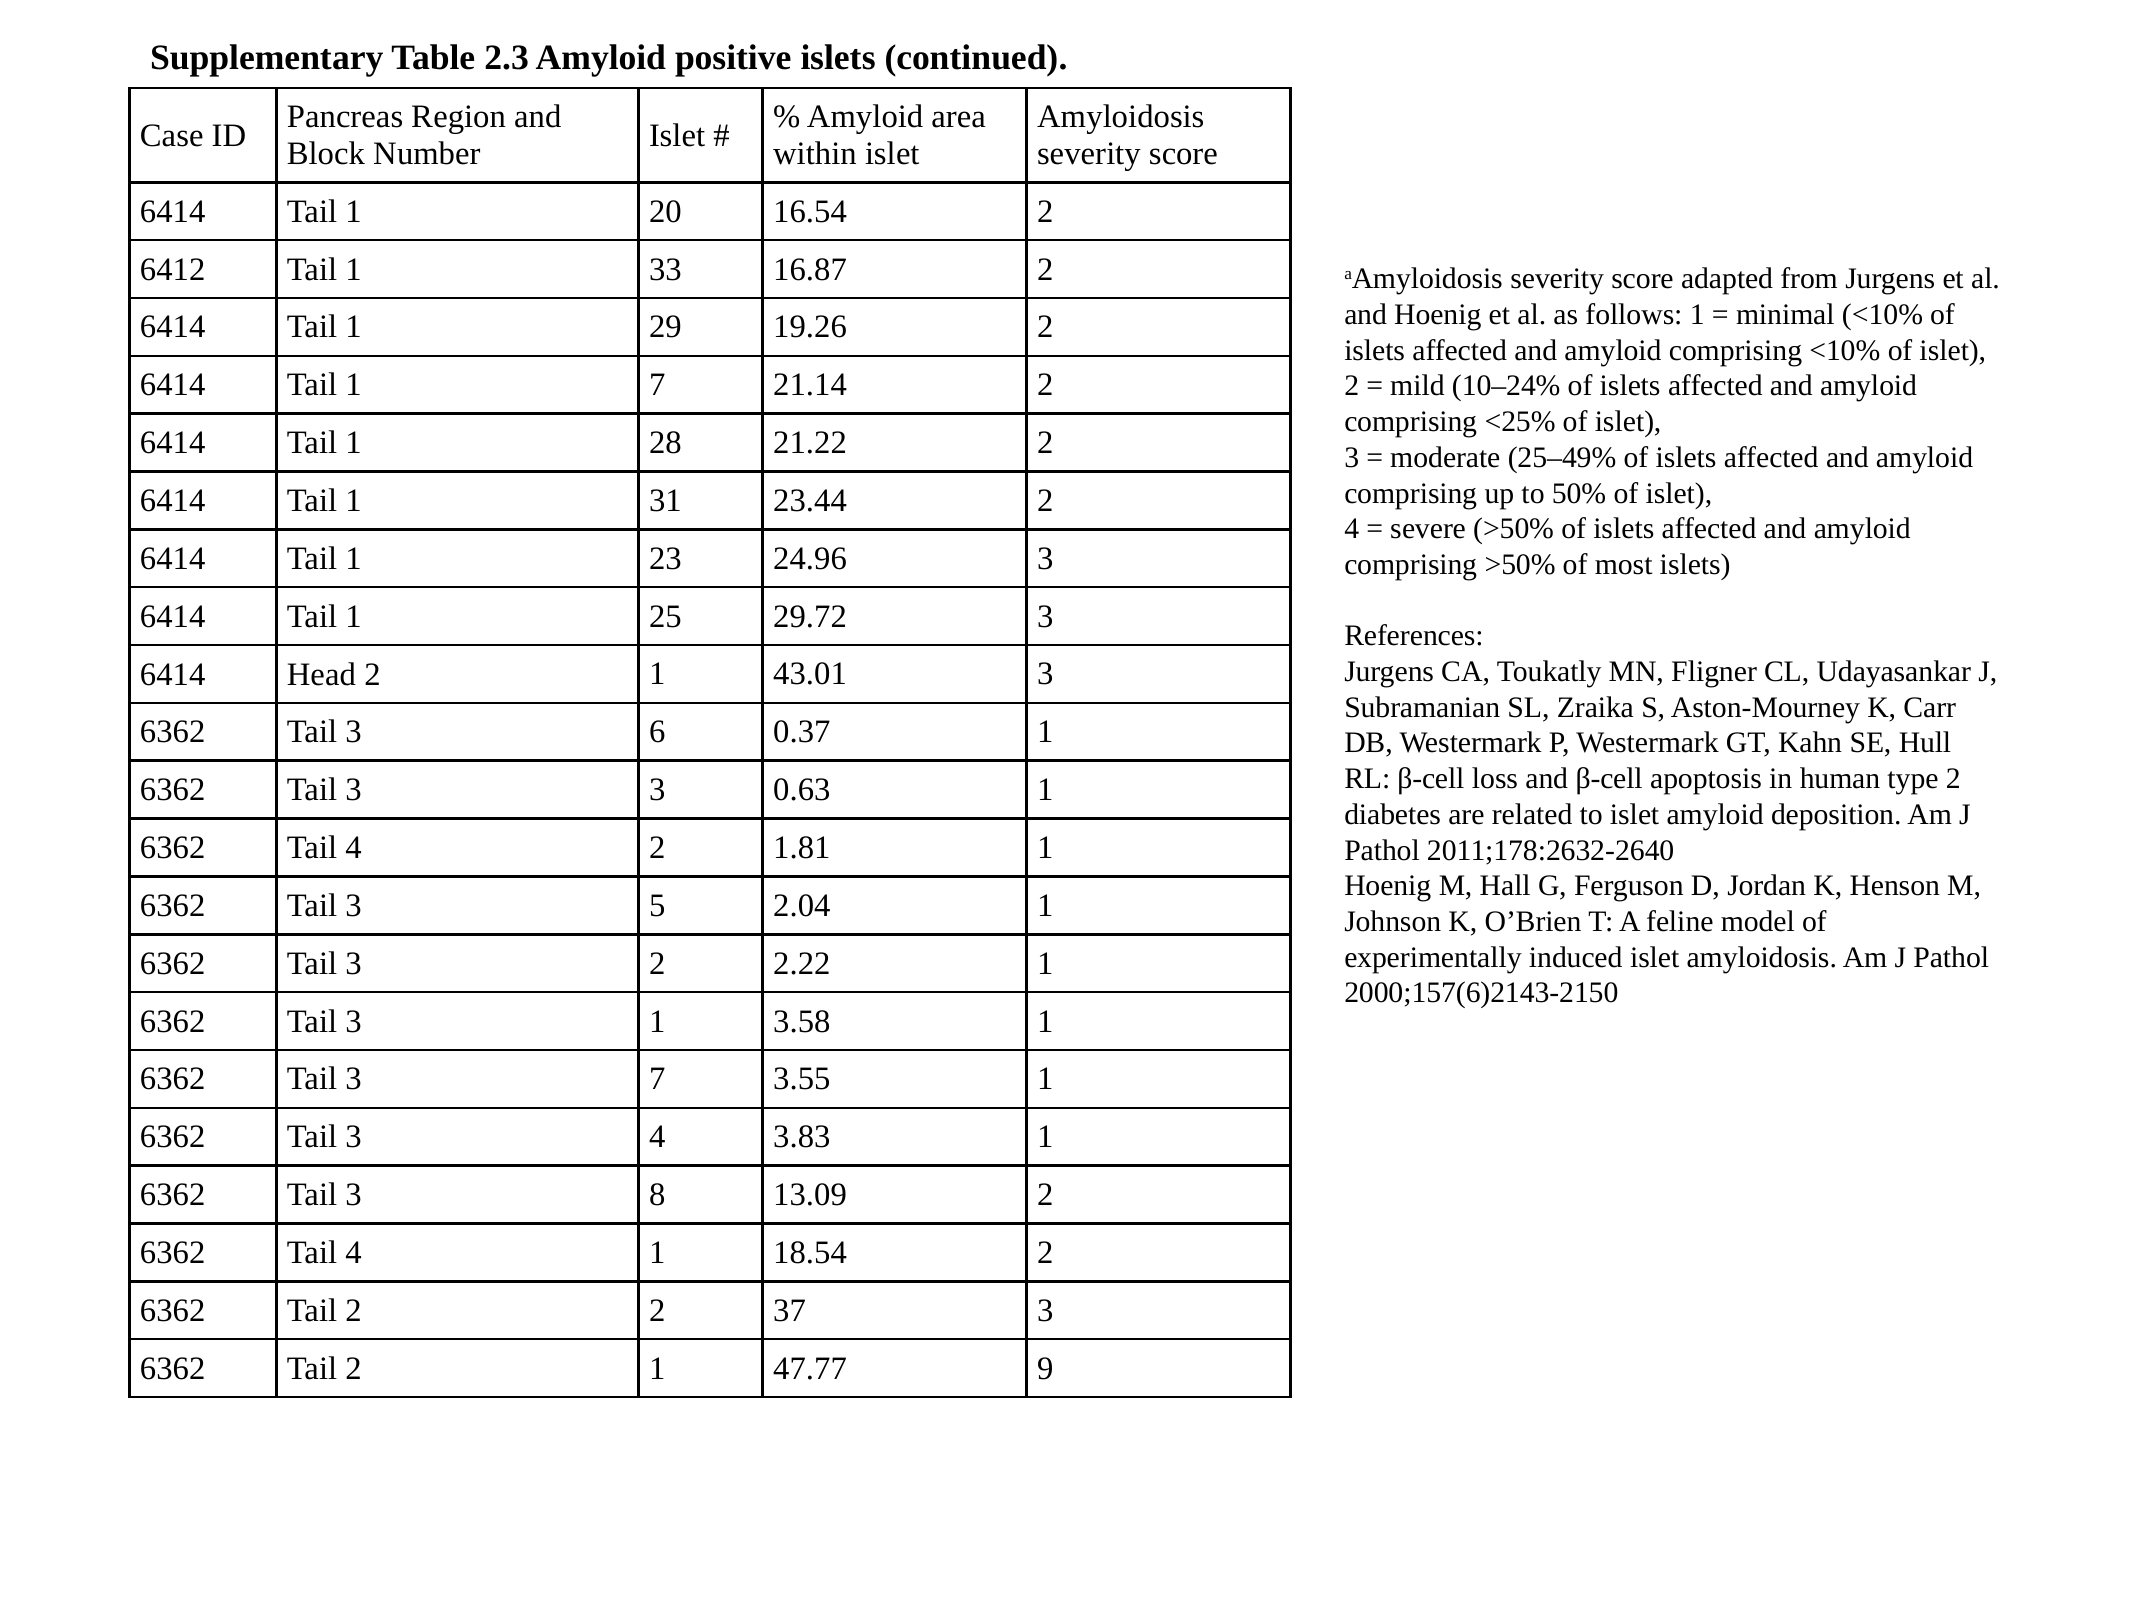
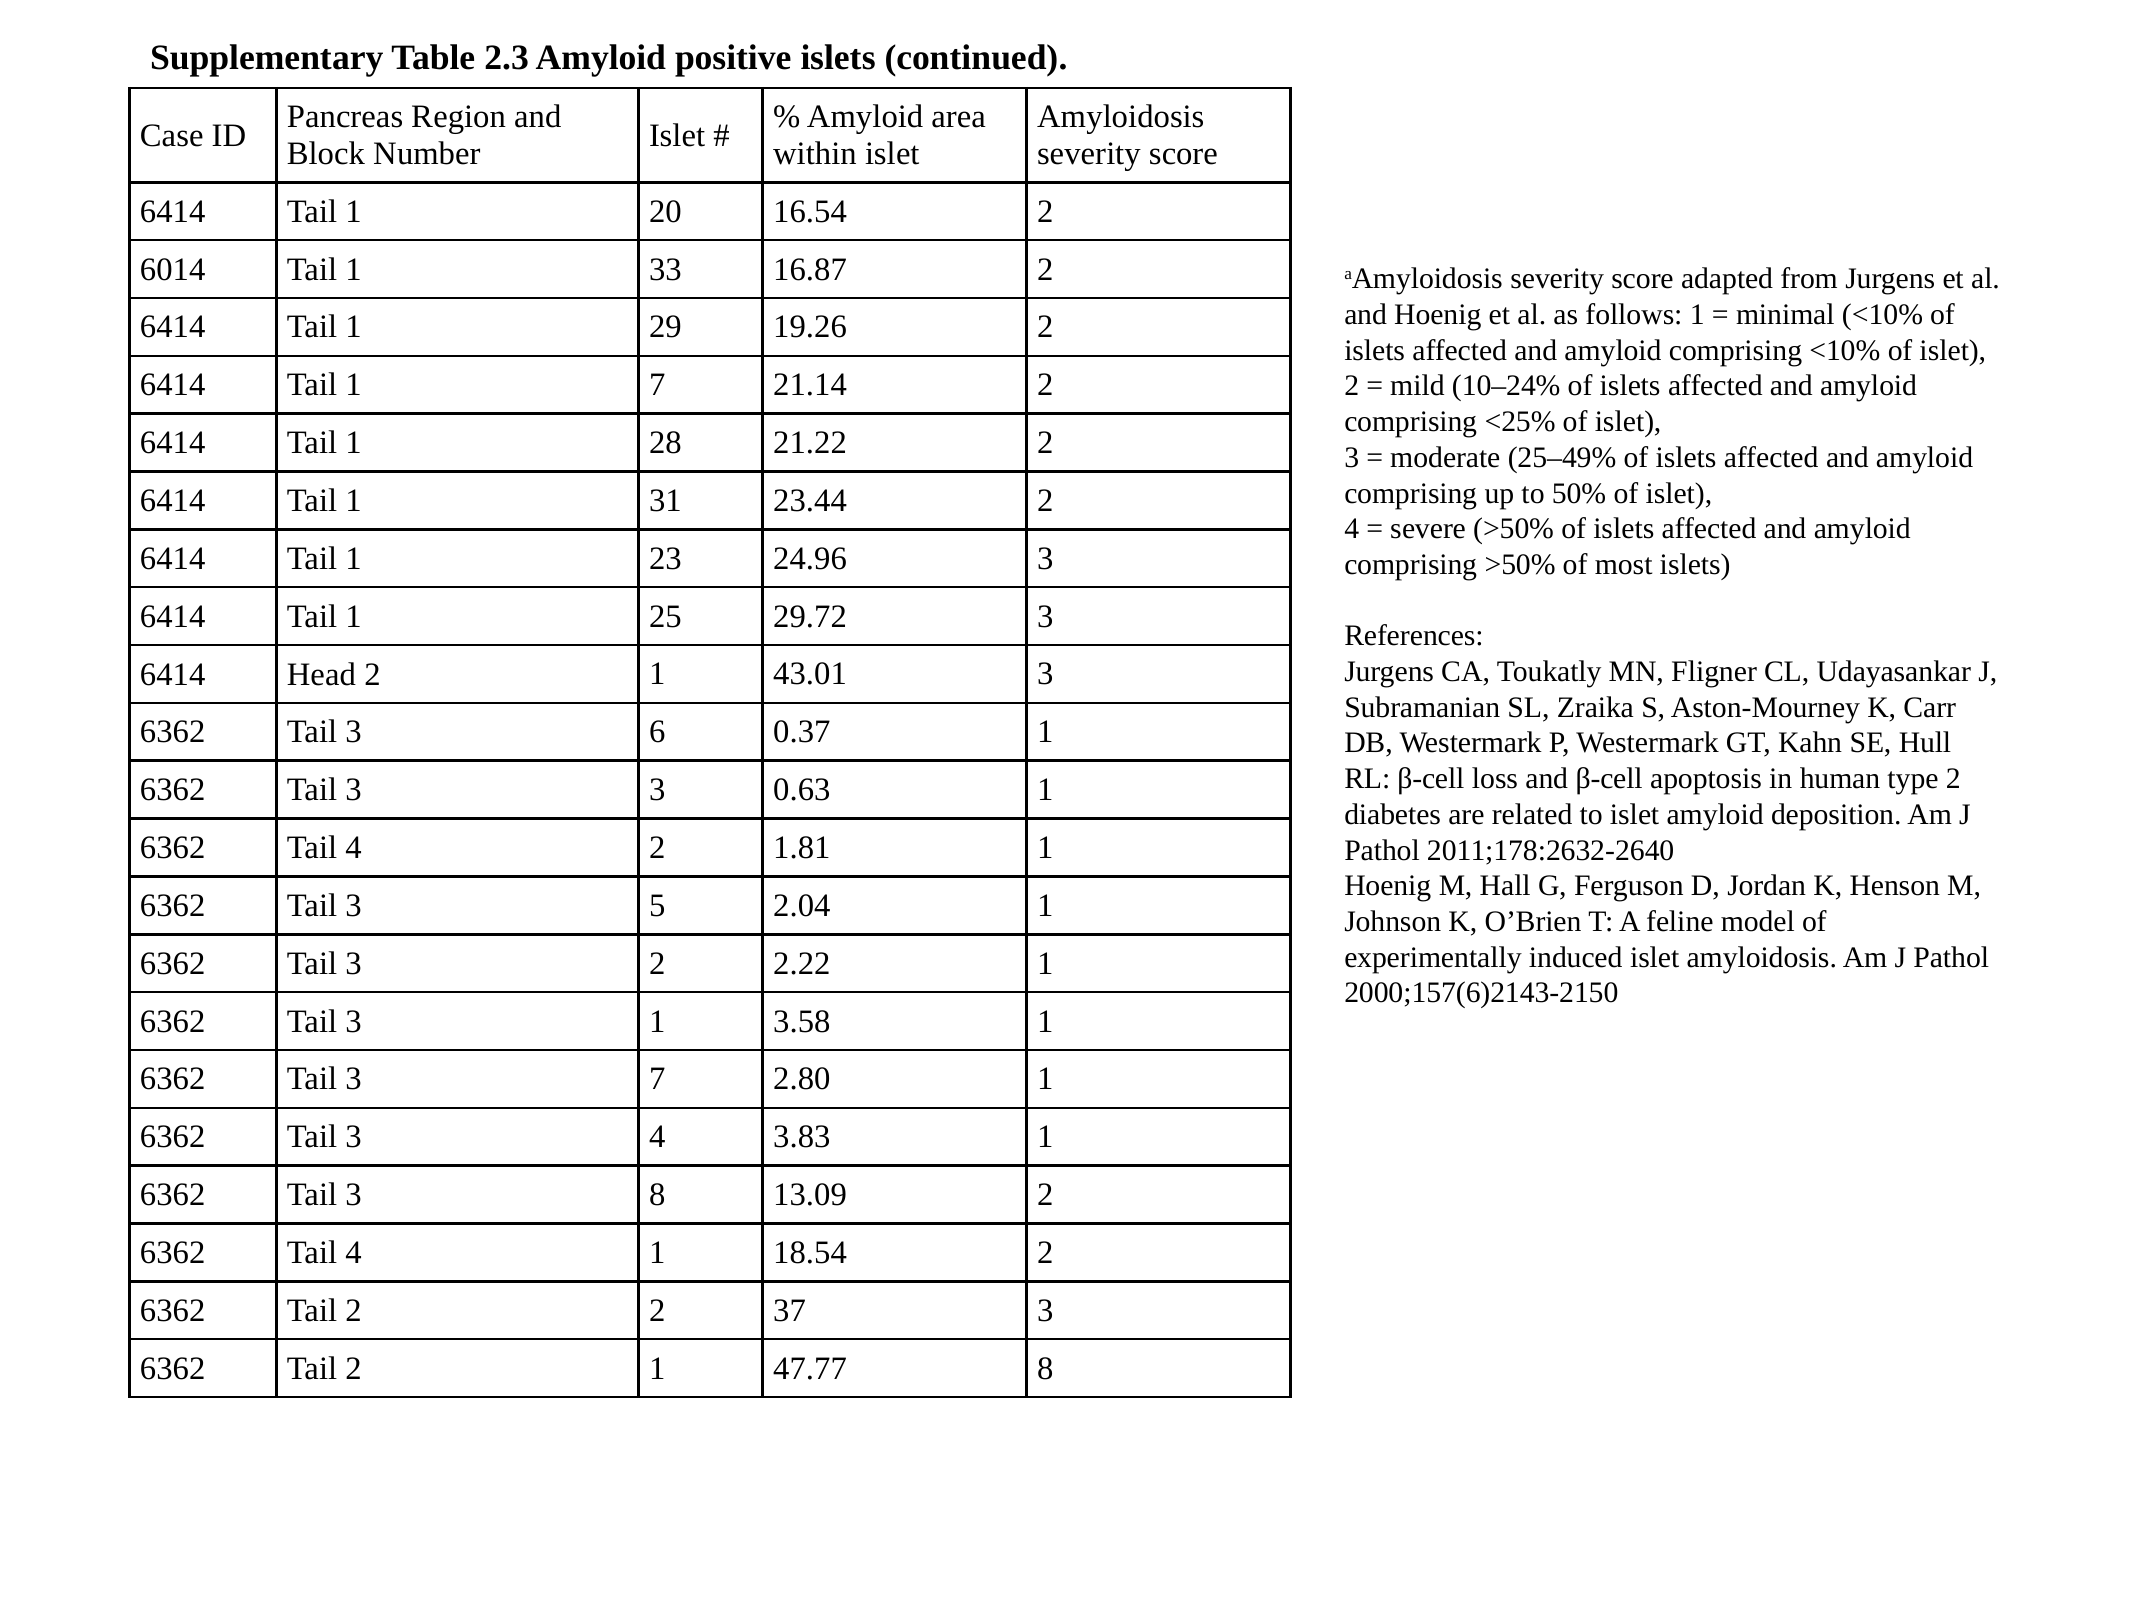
6412: 6412 -> 6014 (173, 269)
3.55: 3.55 -> 2.80 (802, 1079)
47.77 9: 9 -> 8 (1045, 1369)
